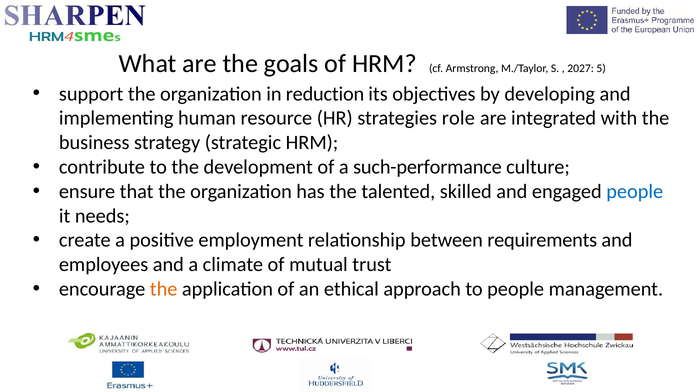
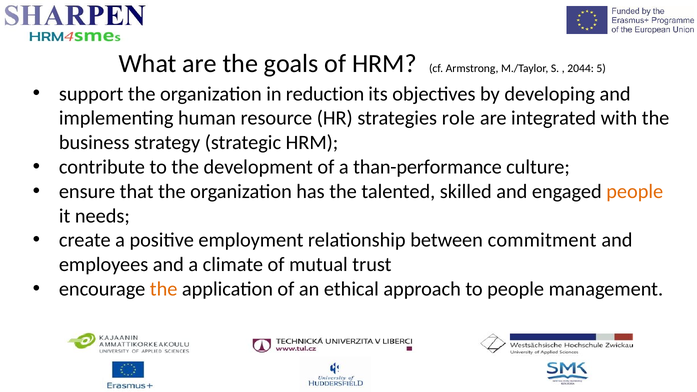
2027: 2027 -> 2044 (581, 68)
such-performance: such-performance -> than-performance (427, 167)
people colour: blue -> orange (635, 191)
requirements: requirements -> commitment (542, 240)
